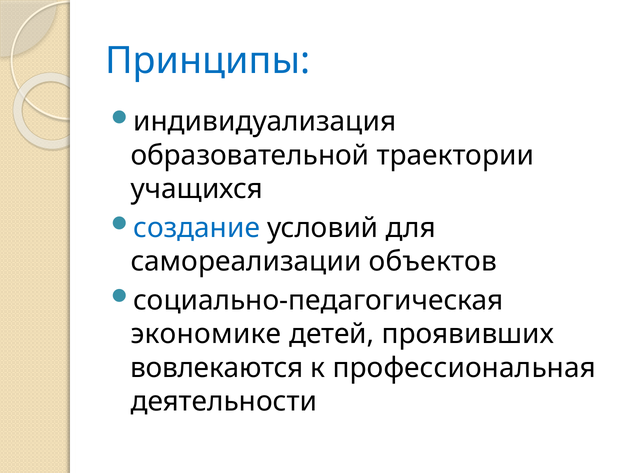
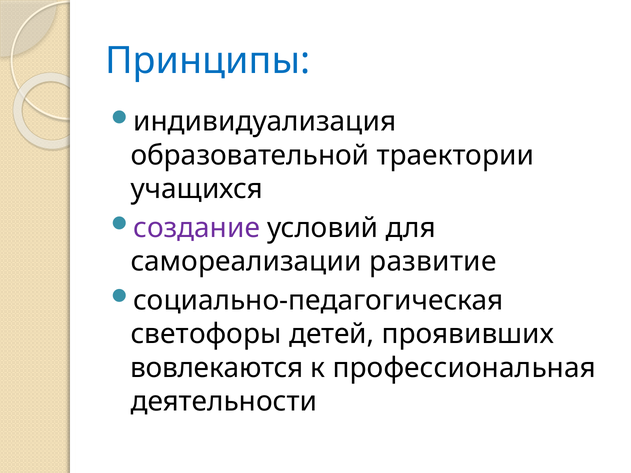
создание colour: blue -> purple (197, 228)
объектов: объектов -> развитие (433, 262)
экономике: экономике -> светофоры (206, 334)
